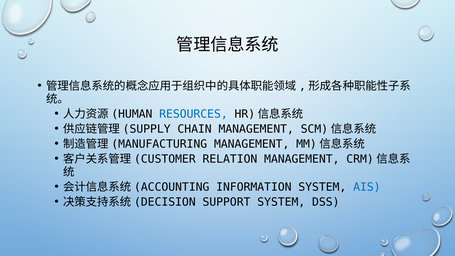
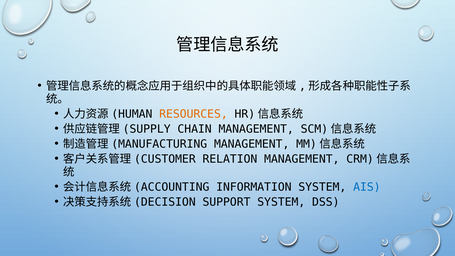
RESOURCES colour: blue -> orange (193, 114)
